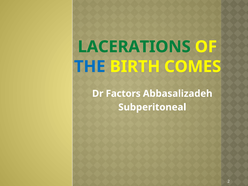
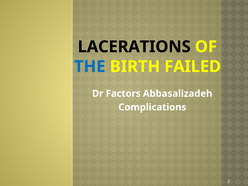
LACERATIONS colour: green -> black (134, 47)
COMES: COMES -> FAILED (193, 67)
Subperitoneal: Subperitoneal -> Complications (152, 107)
